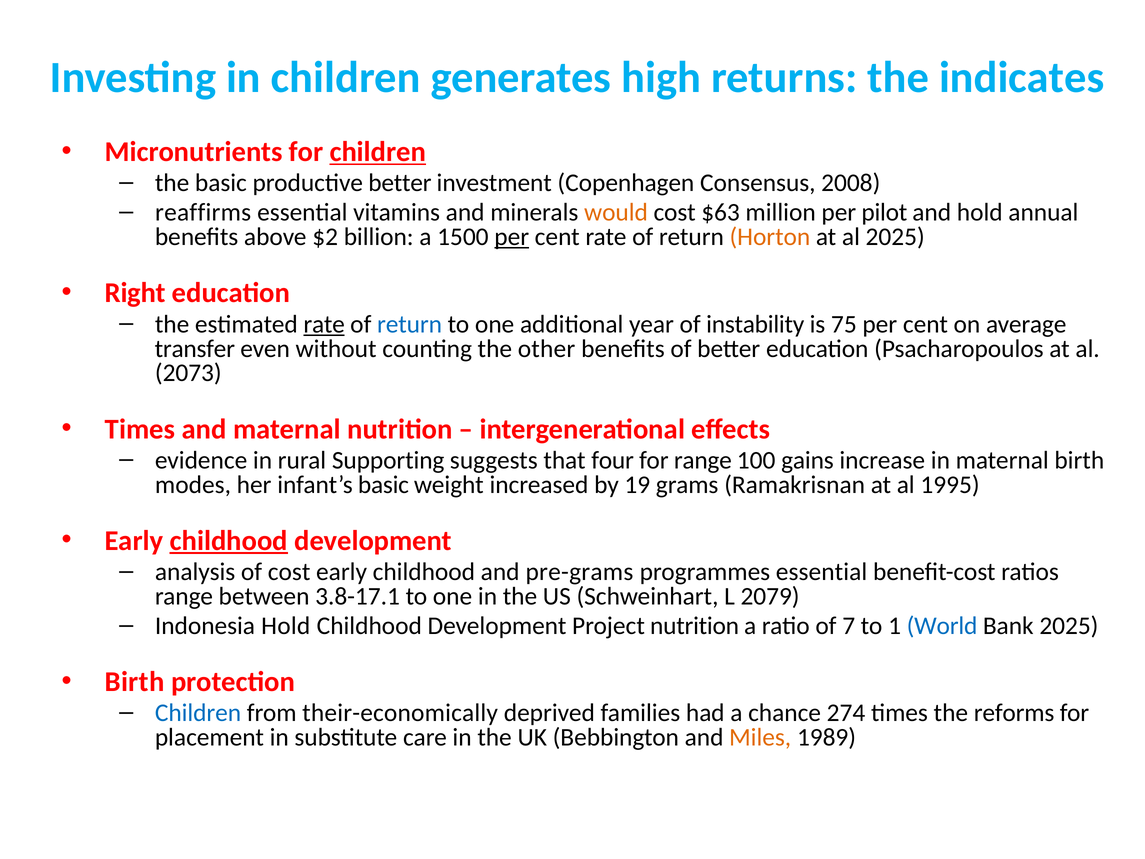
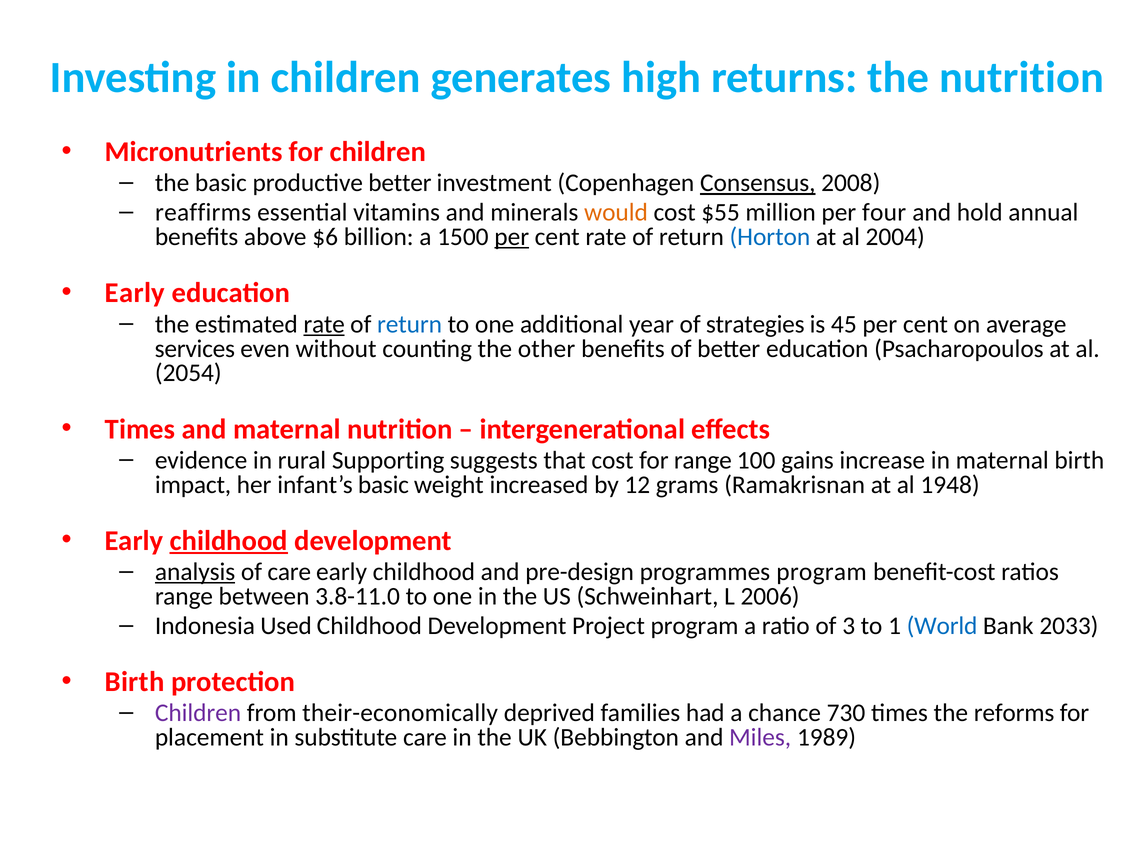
the indicates: indicates -> nutrition (1022, 78)
children underline: present -> none (378, 152)
Consensus underline: none -> present (758, 183)
$63: $63 -> $55 (721, 213)
pilot: pilot -> four (884, 213)
$2: $2 -> $6 (325, 237)
Horton colour: orange -> blue (770, 237)
al 2025: 2025 -> 2004 (895, 237)
Right: Right -> Early (135, 293)
instability: instability -> strategies (755, 324)
75: 75 -> 45 (844, 324)
transfer: transfer -> services (195, 349)
2073: 2073 -> 2054 (188, 373)
that four: four -> cost (612, 460)
modes: modes -> impact (193, 485)
19: 19 -> 12 (637, 485)
1995: 1995 -> 1948 (950, 485)
analysis underline: none -> present (195, 572)
of cost: cost -> care (289, 572)
pre-grams: pre-grams -> pre-design (580, 572)
programmes essential: essential -> program (821, 572)
3.8-17.1: 3.8-17.1 -> 3.8-11.0 (358, 596)
2079: 2079 -> 2006 (770, 596)
Indonesia Hold: Hold -> Used (286, 626)
Project nutrition: nutrition -> program (695, 626)
7: 7 -> 3 (849, 626)
Bank 2025: 2025 -> 2033 (1069, 626)
Children colour: blue -> purple (198, 713)
274: 274 -> 730 (846, 713)
Miles colour: orange -> purple (760, 737)
